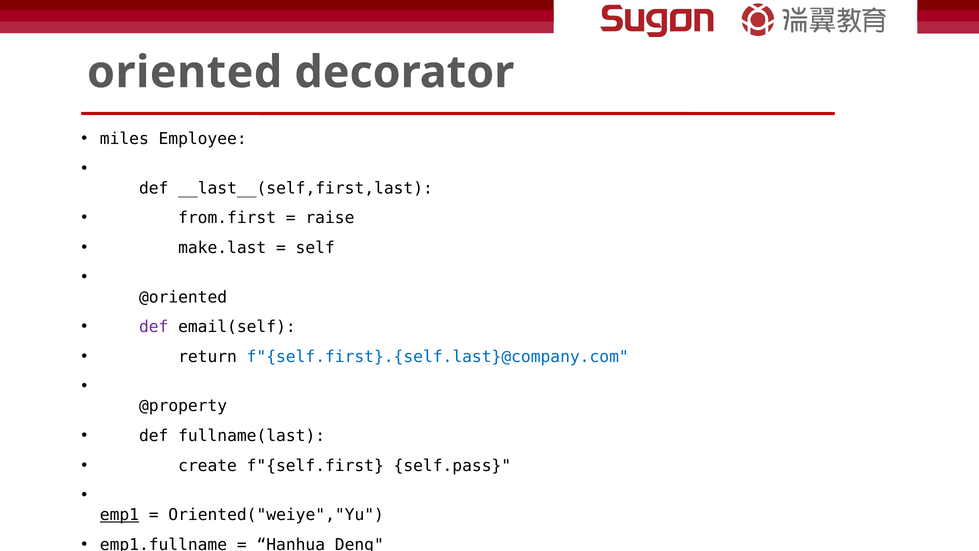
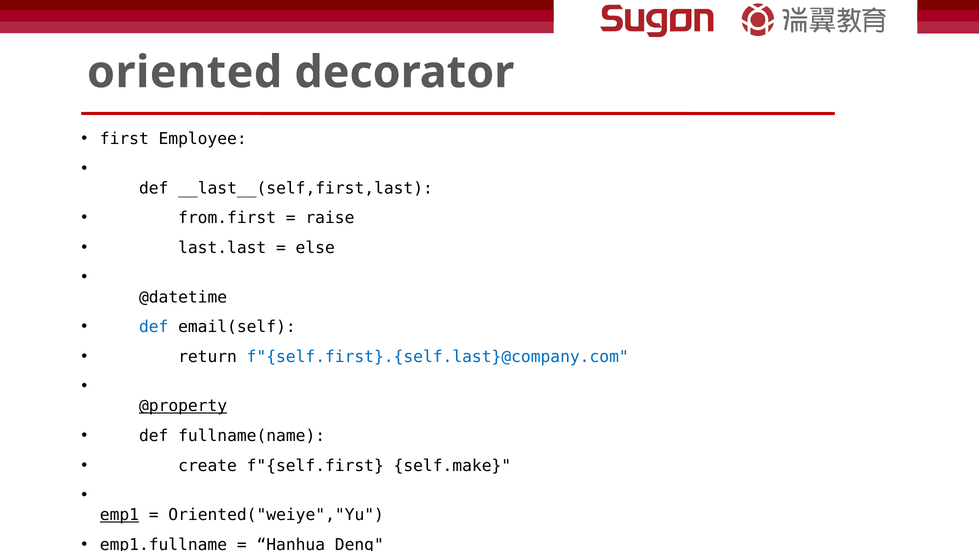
miles: miles -> first (124, 139)
make.last: make.last -> last.last (222, 248)
self: self -> else (315, 248)
@oriented: @oriented -> @datetime (183, 297)
def colour: purple -> blue (154, 327)
@property underline: none -> present (183, 406)
fullname(last: fullname(last -> fullname(name (252, 436)
self.pass: self.pass -> self.make (452, 465)
